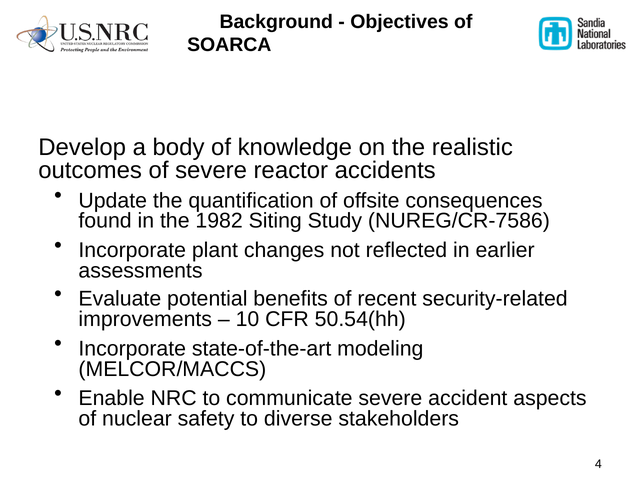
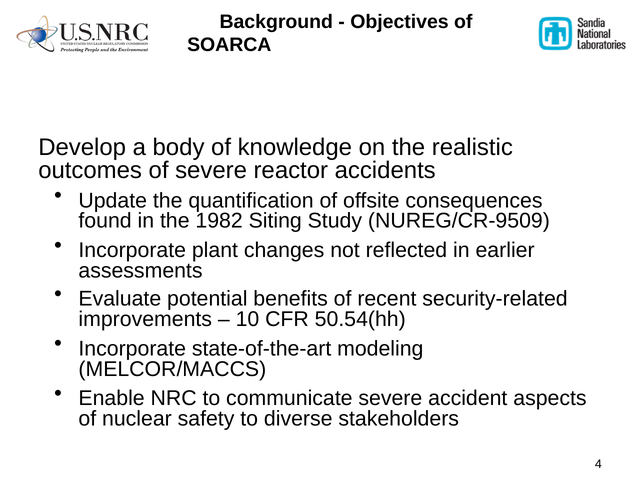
NUREG/CR-7586: NUREG/CR-7586 -> NUREG/CR-9509 (459, 221)
